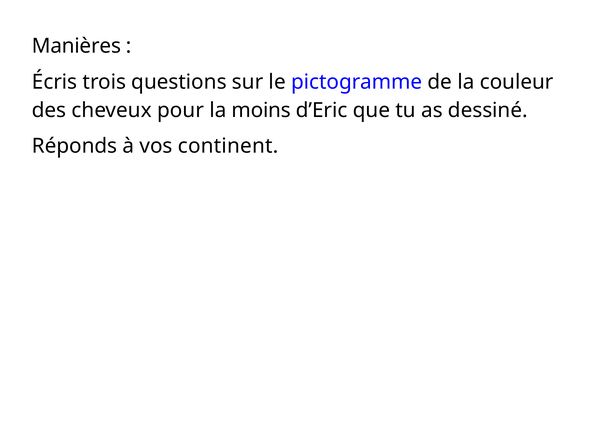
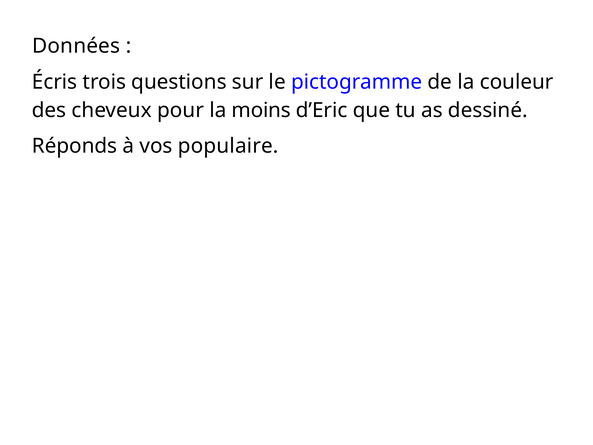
Manières: Manières -> Données (76, 46)
continent: continent -> populaire (228, 146)
